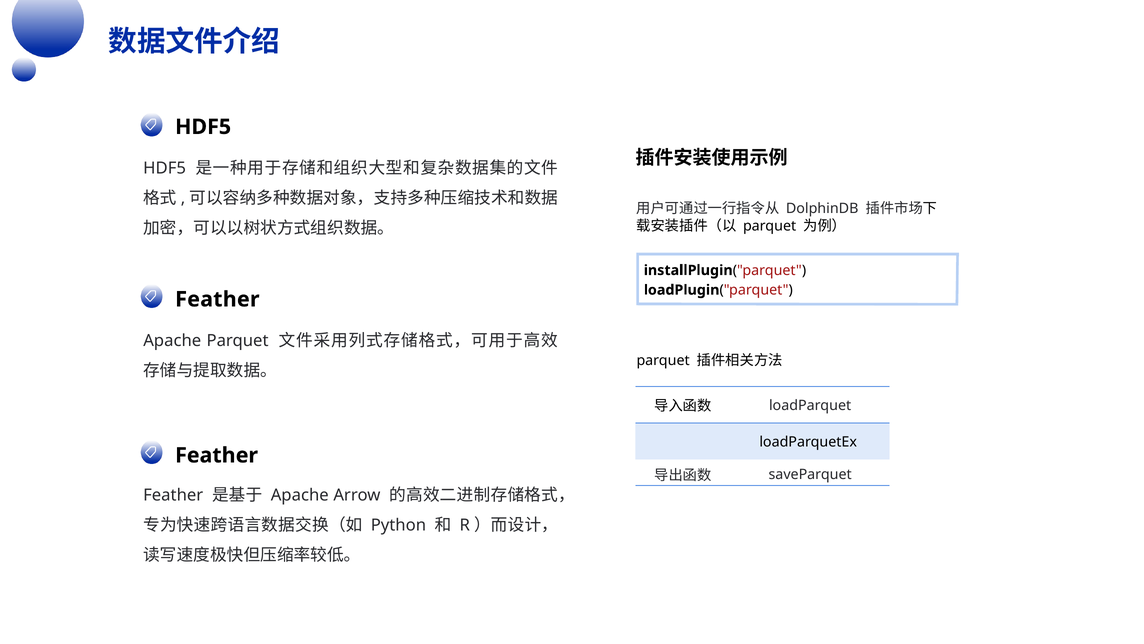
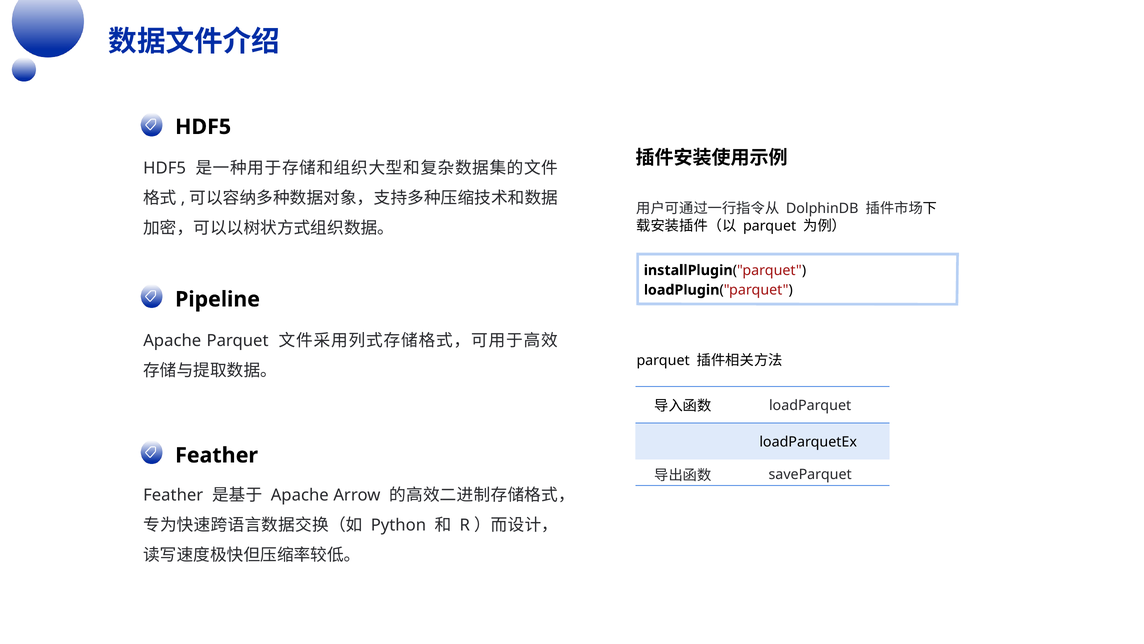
Feather: Feather -> Pipeline (218, 299)
